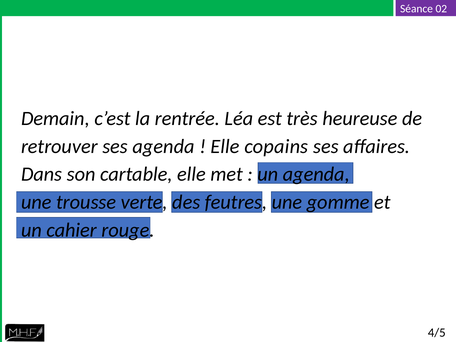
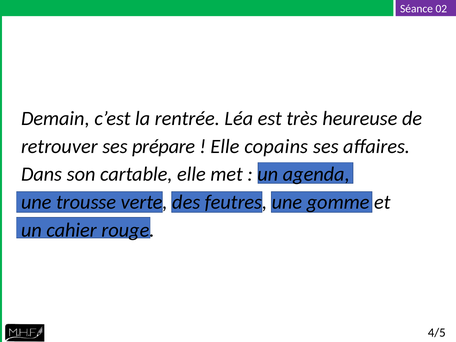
ses agenda: agenda -> prépare (164, 146)
